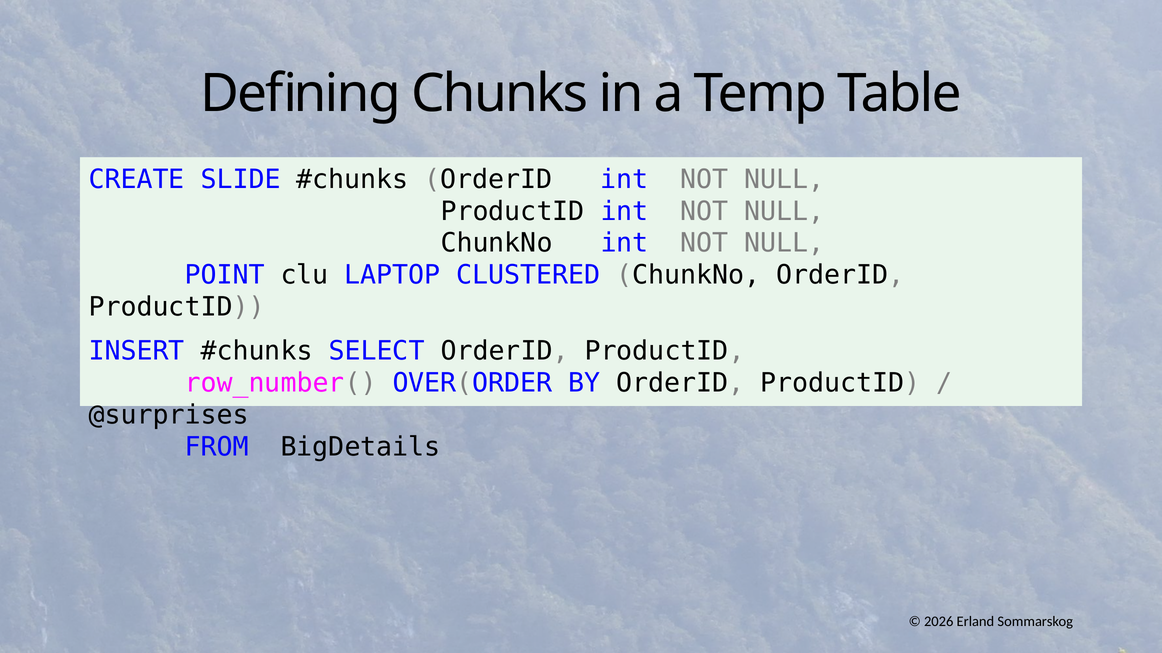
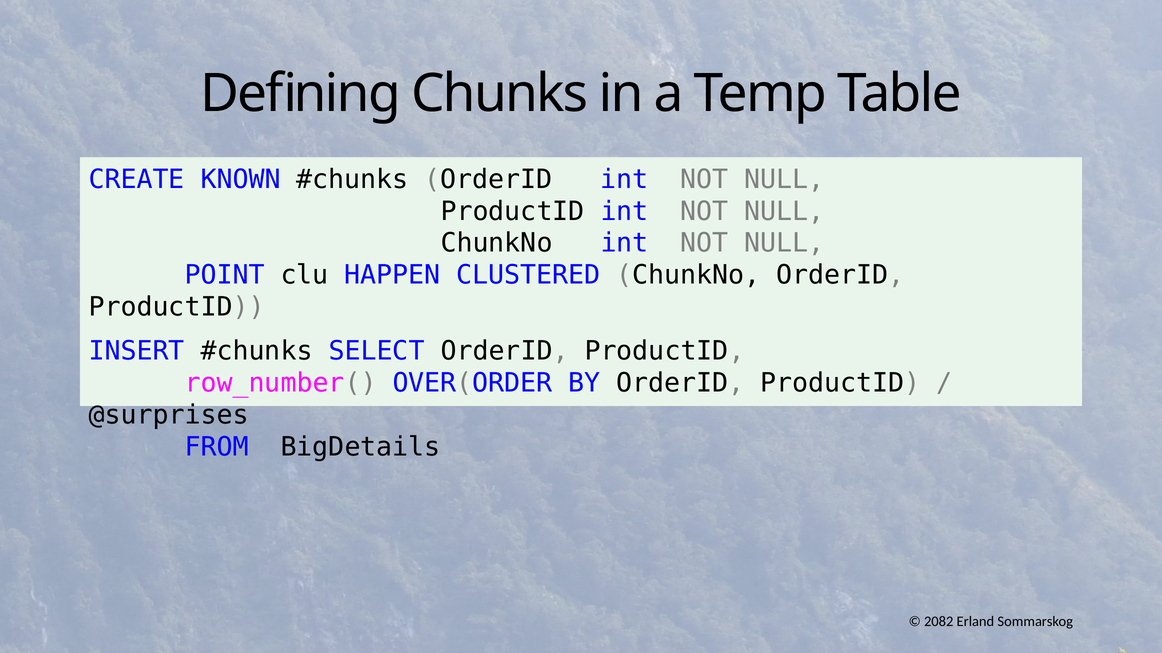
SLIDE: SLIDE -> KNOWN (241, 180)
LAPTOP: LAPTOP -> HAPPEN (392, 275)
2026: 2026 -> 2082 (939, 622)
